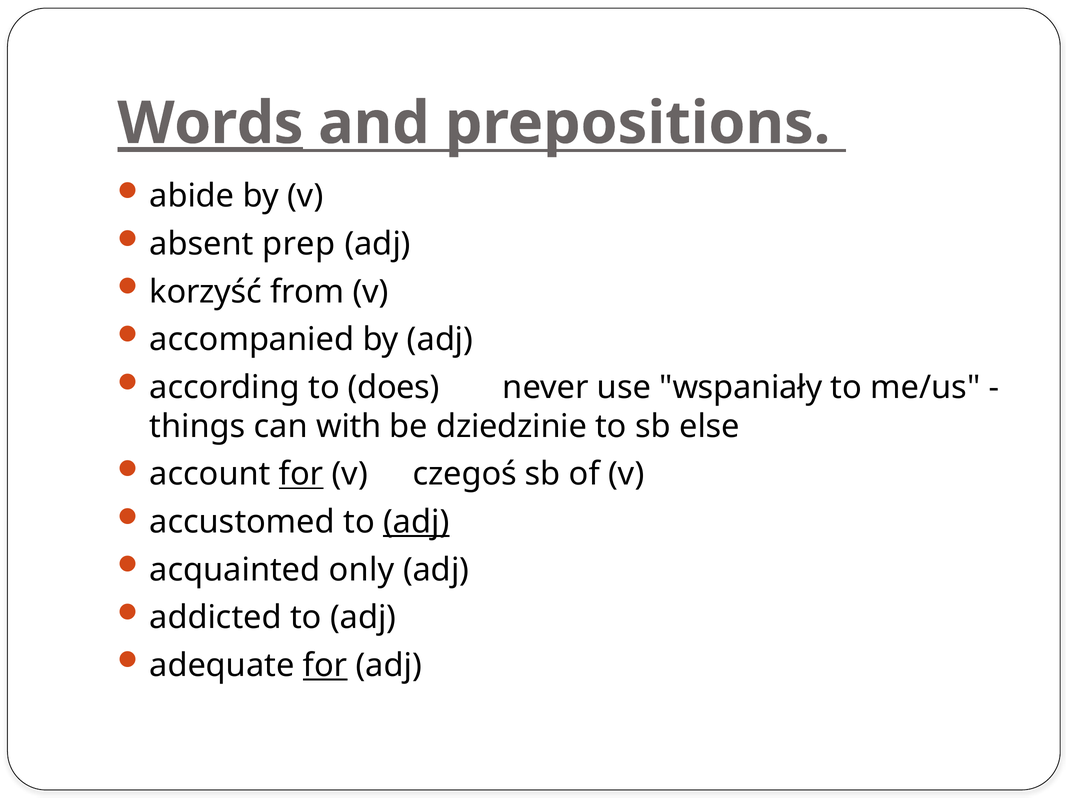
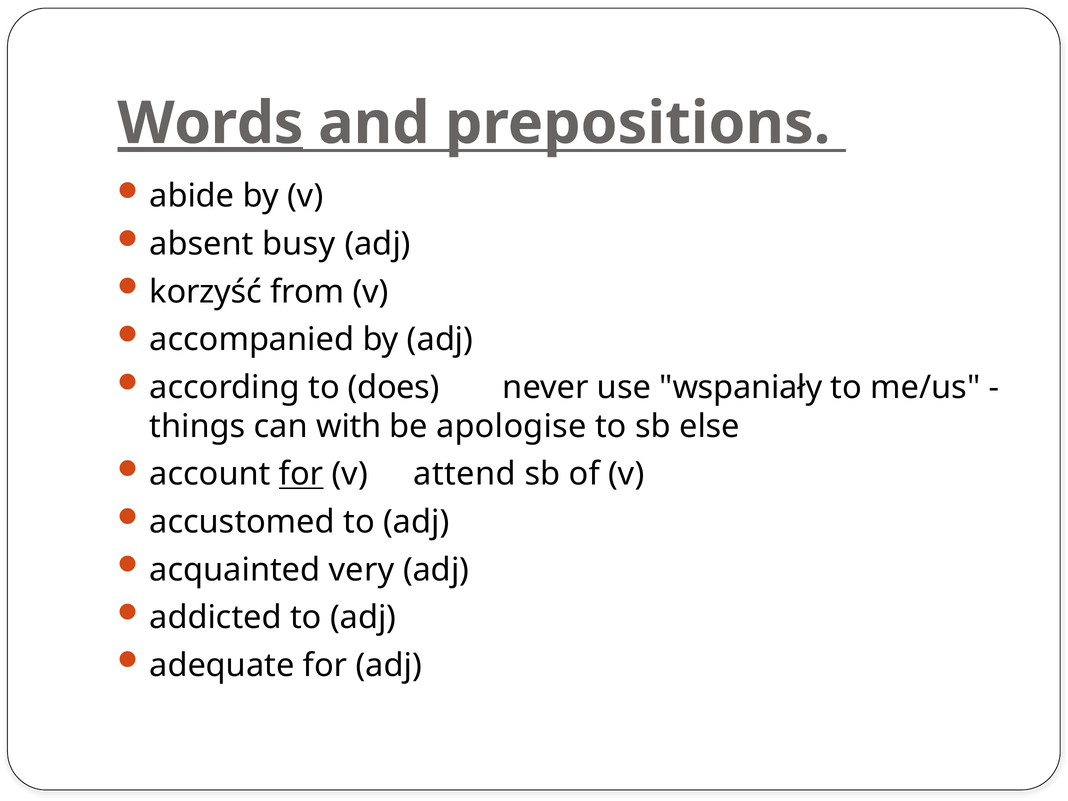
prep: prep -> busy (299, 244)
dziedzinie: dziedzinie -> apologise (511, 426)
czegoś: czegoś -> attend (465, 474)
adj underline: present -> none (416, 522)
only: only -> very (362, 570)
for underline: present -> none (325, 665)
